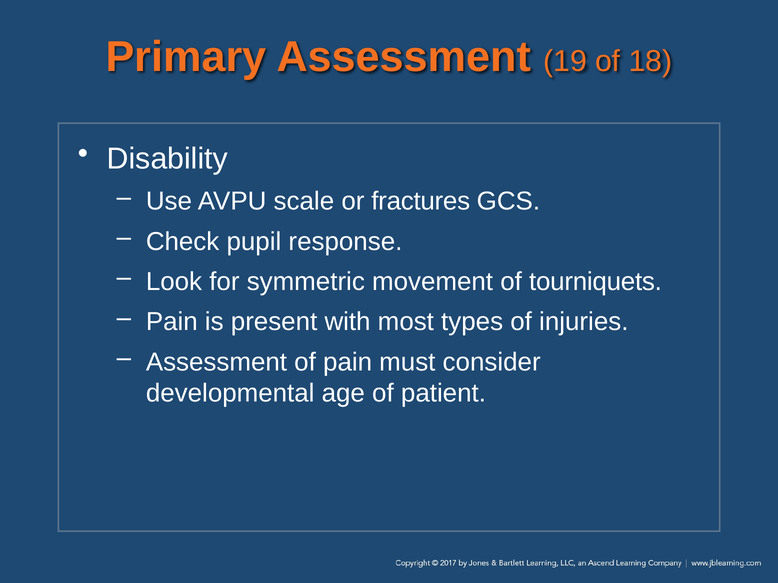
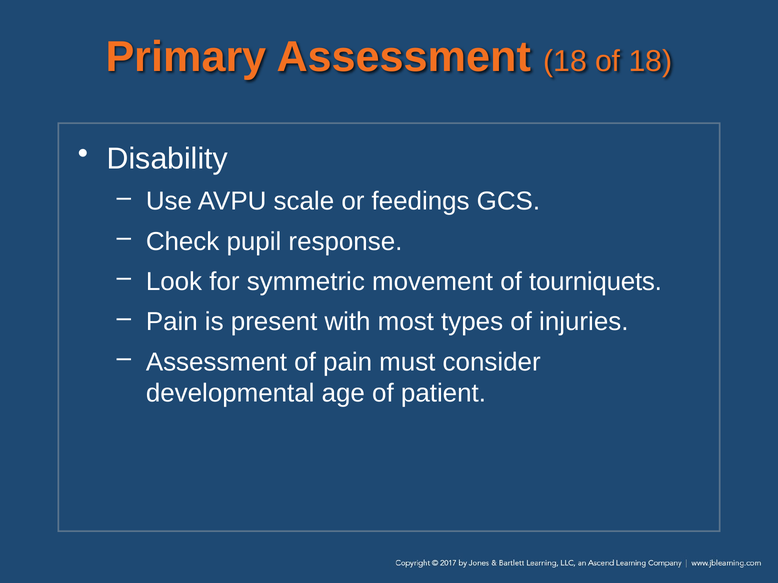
Assessment 19: 19 -> 18 (565, 62)
fractures: fractures -> feedings (421, 202)
